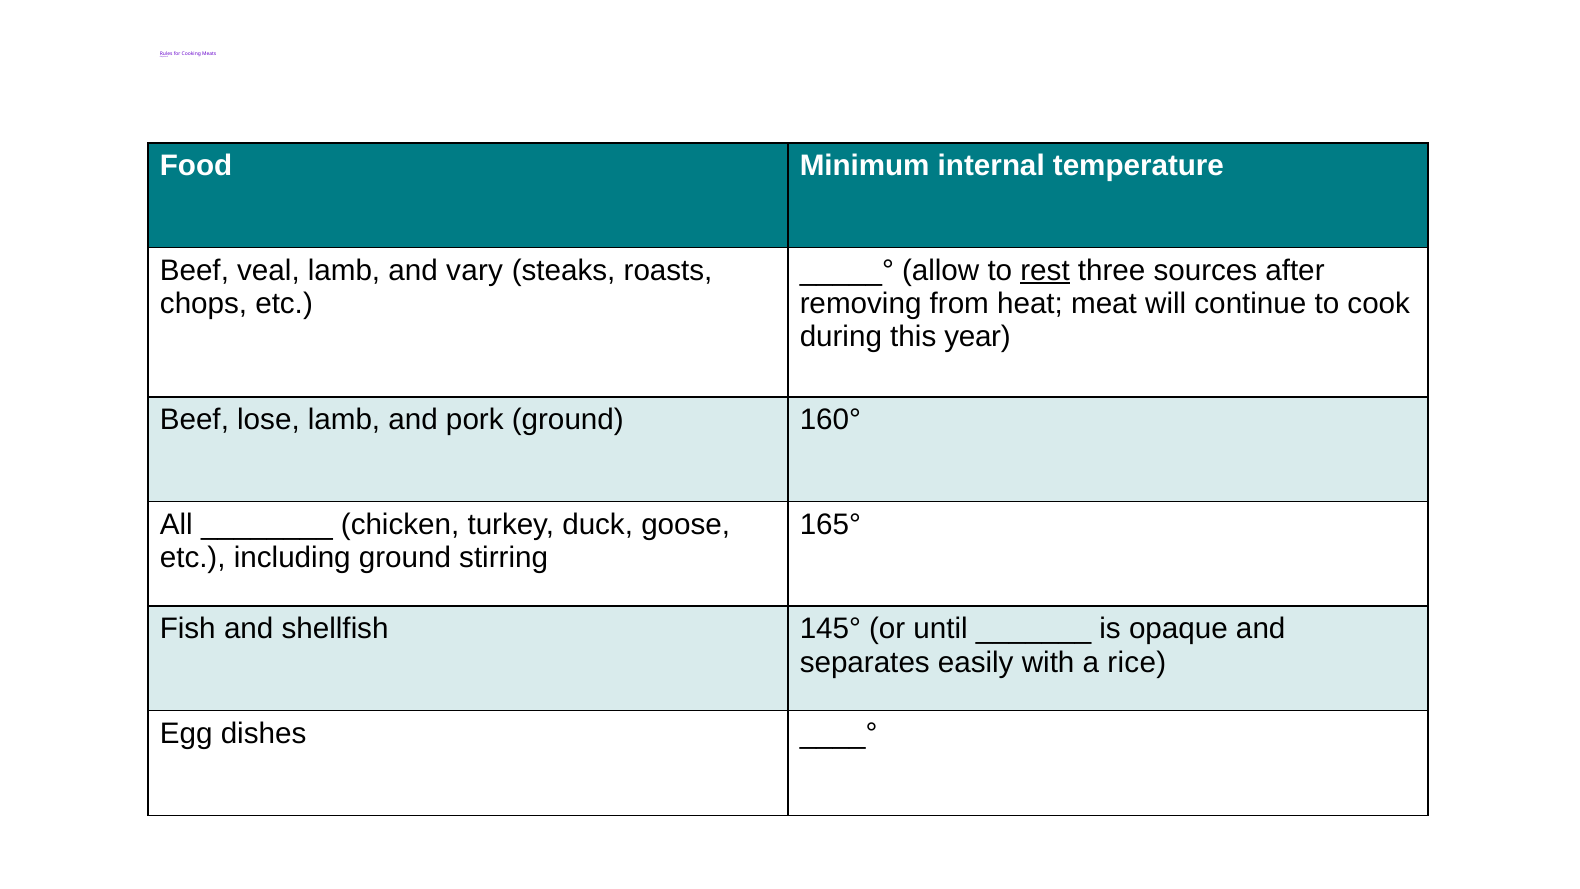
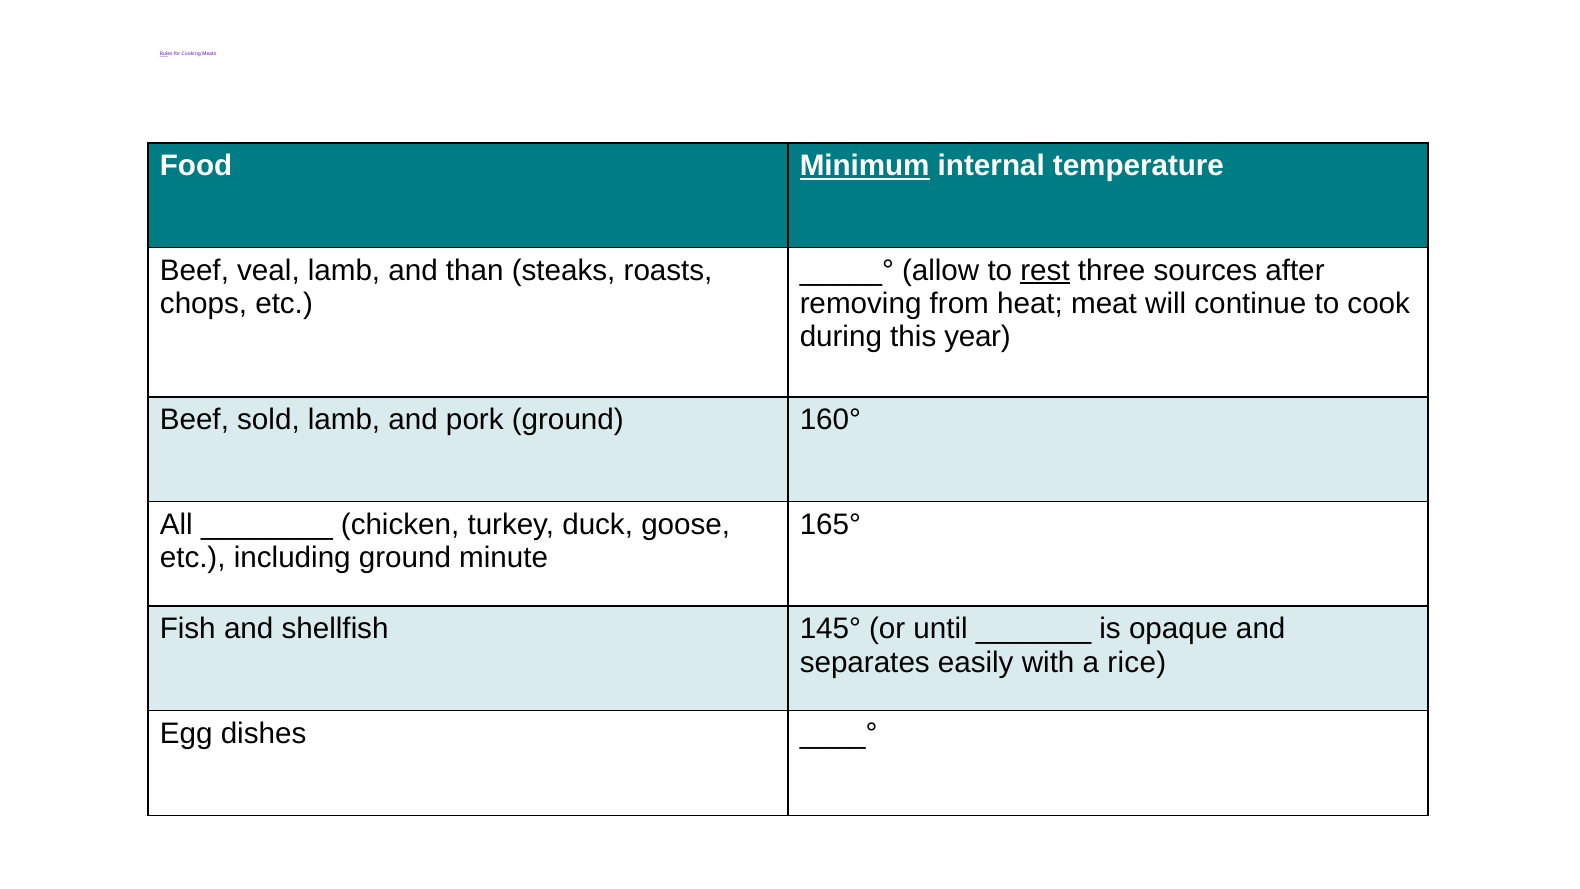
Minimum underline: none -> present (865, 166)
vary: vary -> than (475, 271)
lose: lose -> sold (268, 420)
stirring: stirring -> minute (504, 558)
